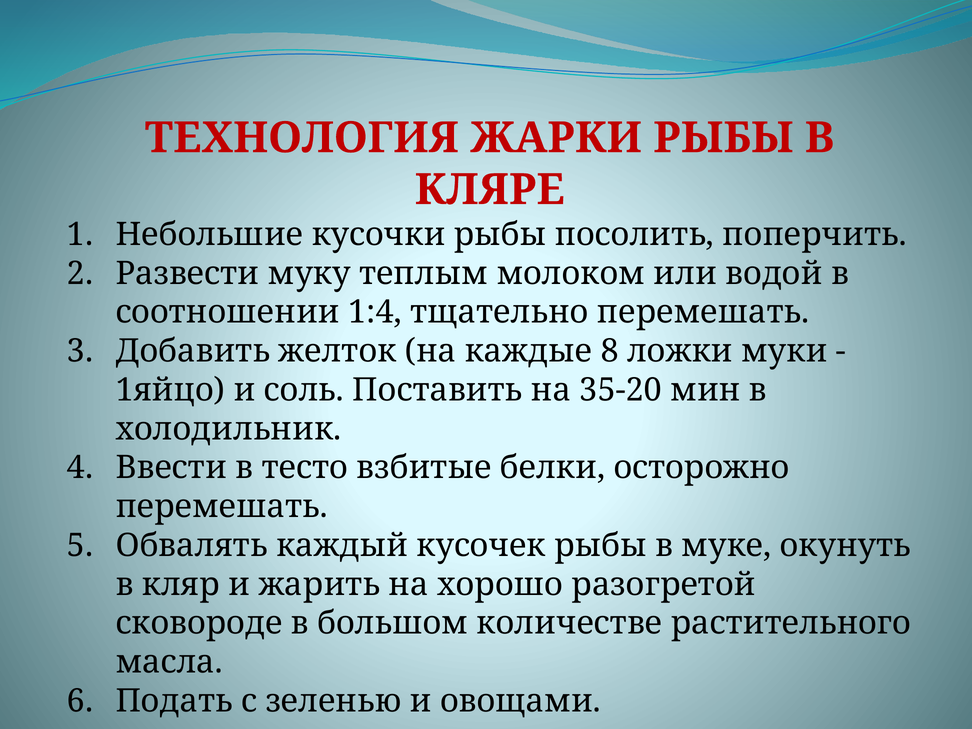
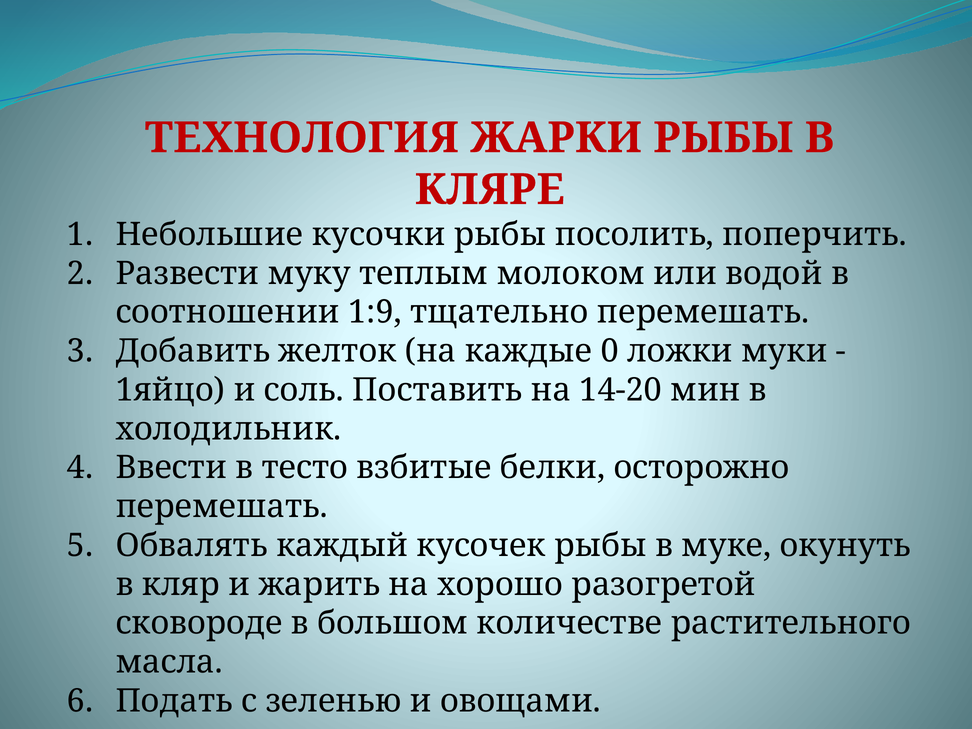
1:4: 1:4 -> 1:9 (375, 312)
8: 8 -> 0 (610, 351)
35-20: 35-20 -> 14-20 (621, 390)
